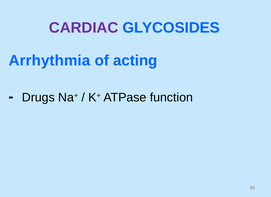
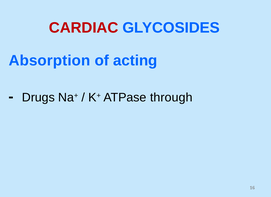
CARDIAC colour: purple -> red (84, 28)
Arrhythmia: Arrhythmia -> Absorption (49, 61)
function: function -> through (171, 98)
